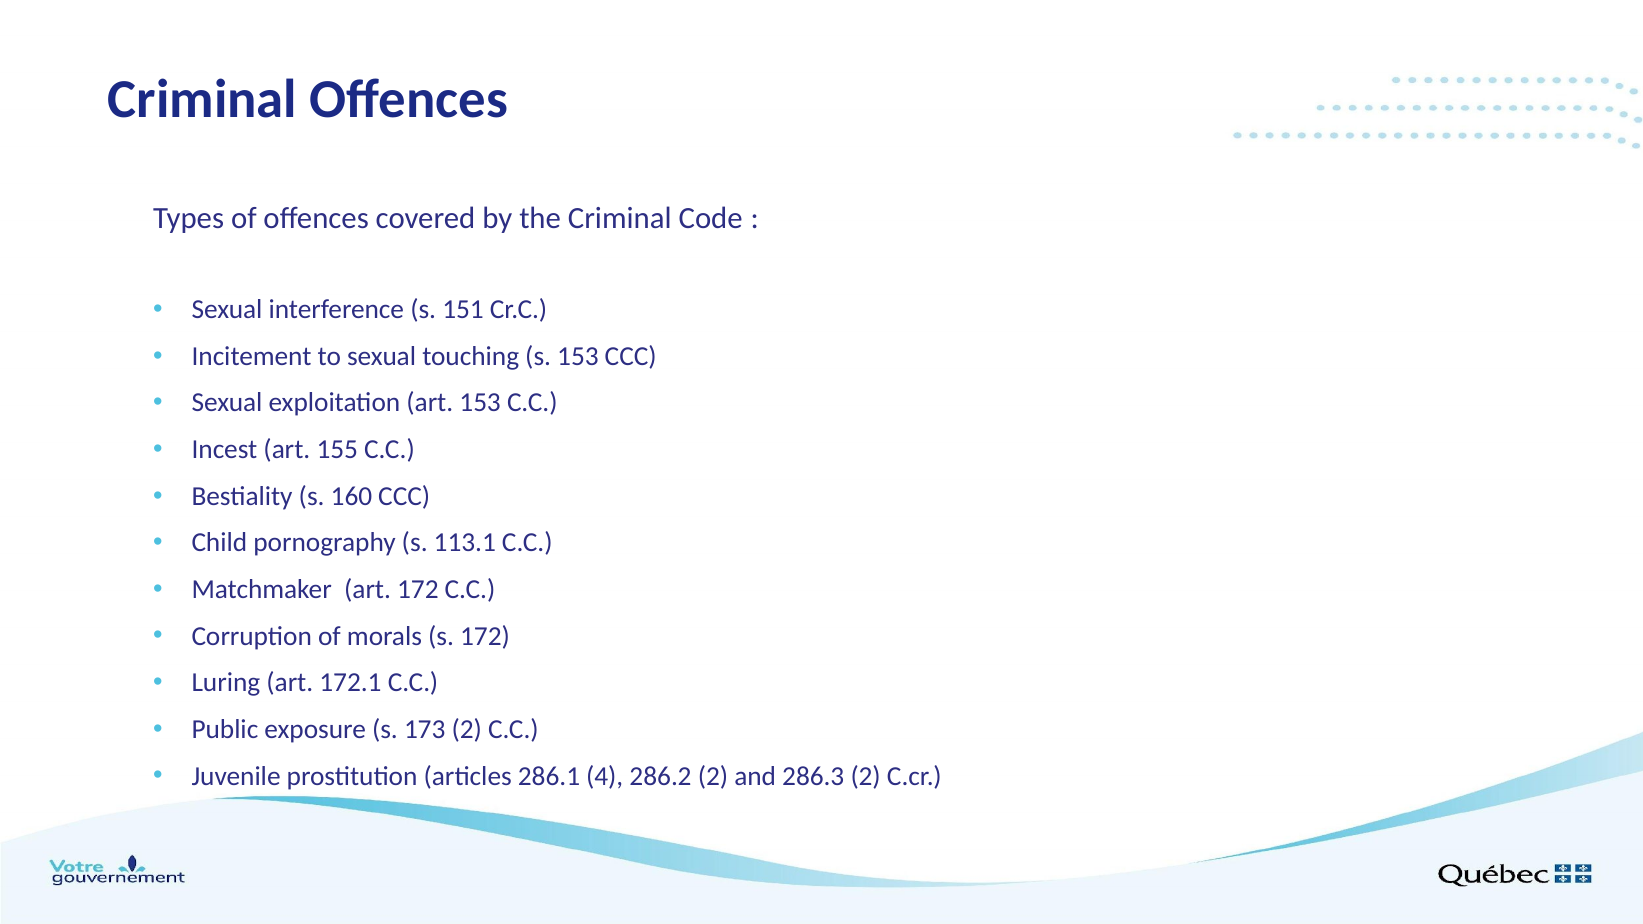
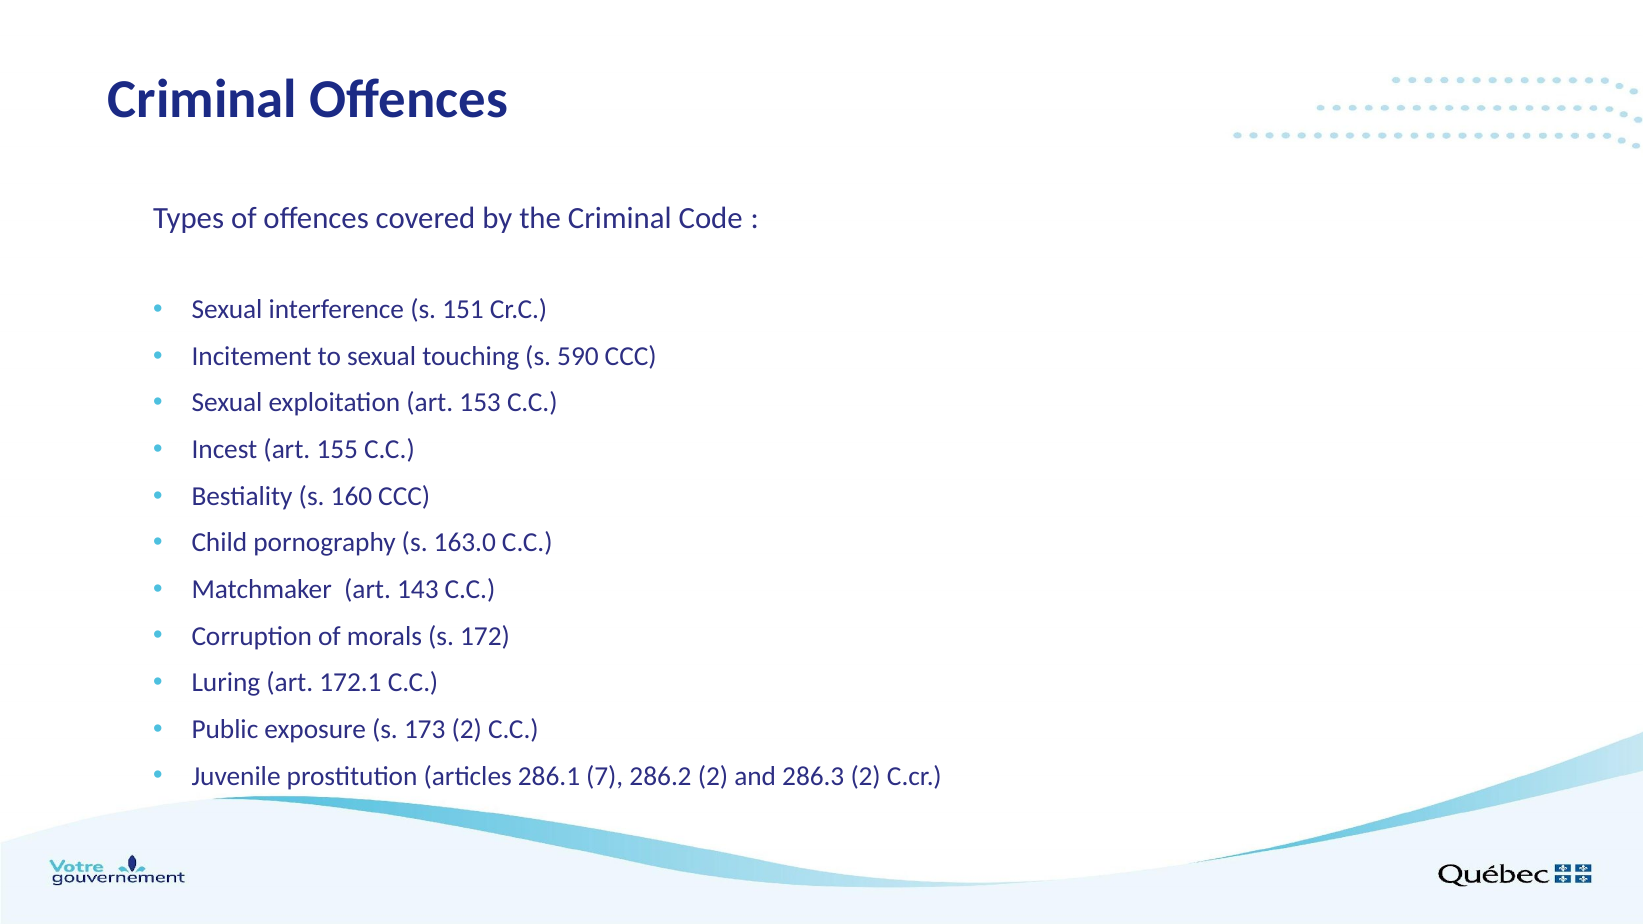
s 153: 153 -> 590 (578, 356)
113.1: 113.1 -> 163.0 (465, 543)
art 172: 172 -> 143 (418, 590)
4: 4 -> 7 (605, 776)
